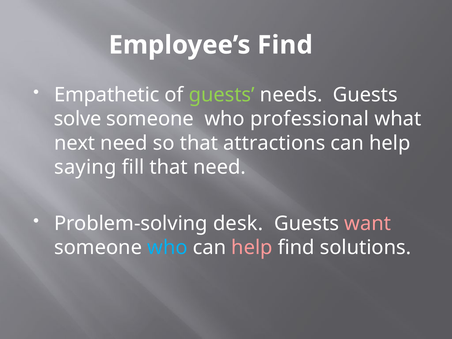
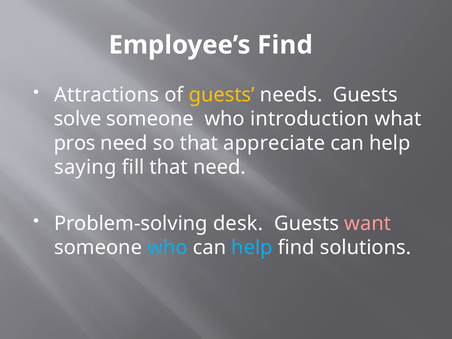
Empathetic: Empathetic -> Attractions (107, 95)
guests colour: light green -> yellow (222, 95)
professional: professional -> introduction (310, 119)
next: next -> pros (75, 143)
attractions: attractions -> appreciate (274, 143)
help colour: pink -> light blue (252, 248)
